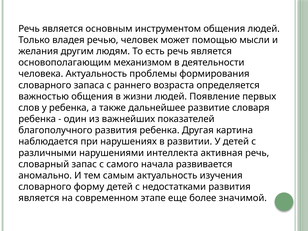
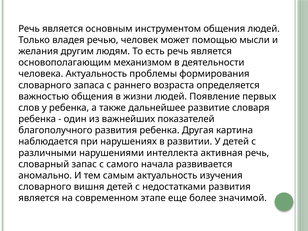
форму: форму -> вишня (89, 187)
